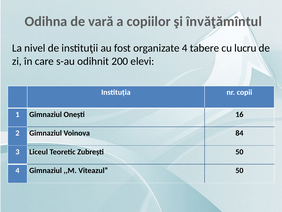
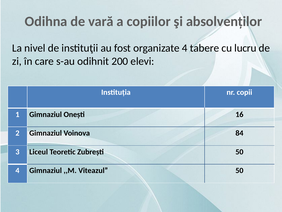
învăţămîntul: învăţămîntul -> absolvenților (224, 21)
